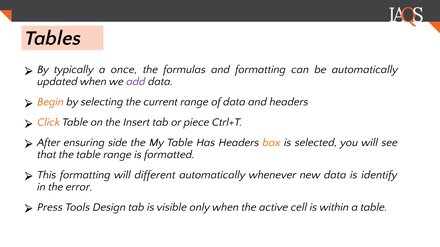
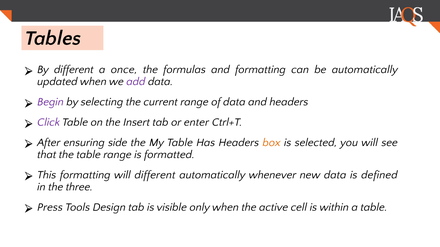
By typically: typically -> different (74, 70)
Begin colour: orange -> purple (50, 102)
Click colour: orange -> purple (49, 123)
piece: piece -> enter (196, 123)
identify: identify -> defined (379, 175)
error: error -> three (79, 187)
